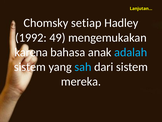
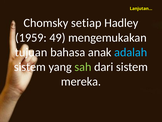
1992: 1992 -> 1959 (31, 37)
karena: karena -> tujuan (31, 52)
sah colour: light blue -> light green (83, 67)
